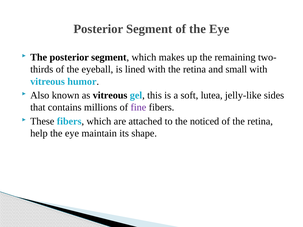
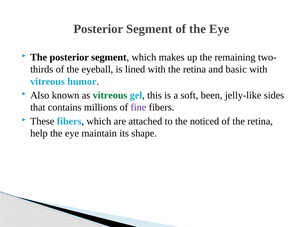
small: small -> basic (236, 69)
vitreous colour: black -> green (110, 95)
lutea: lutea -> been (212, 95)
